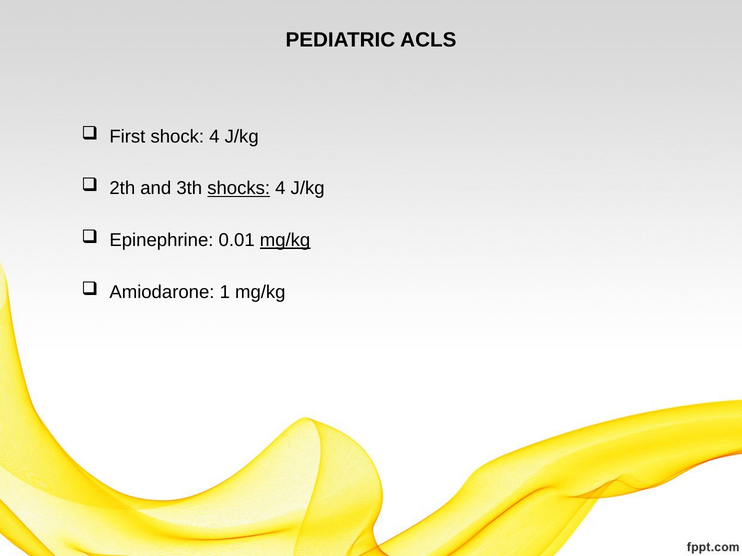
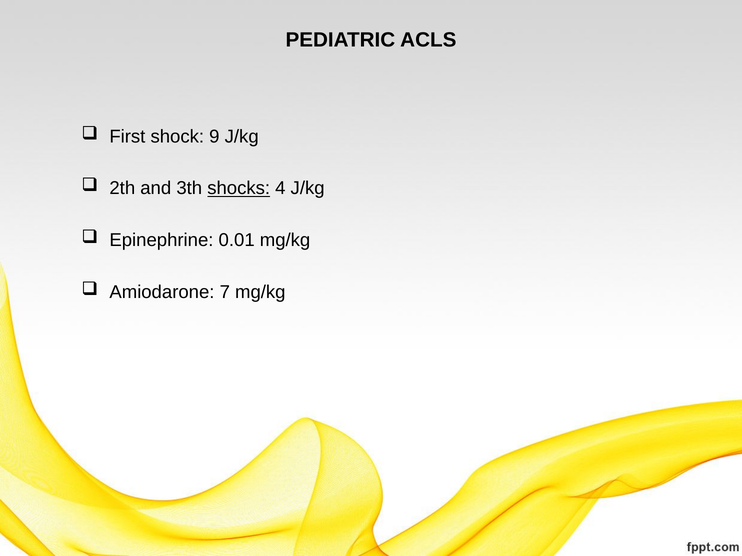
shock 4: 4 -> 9 (214, 137)
mg/kg underline: present -> none (285, 240)
1: 1 -> 7 (225, 292)
